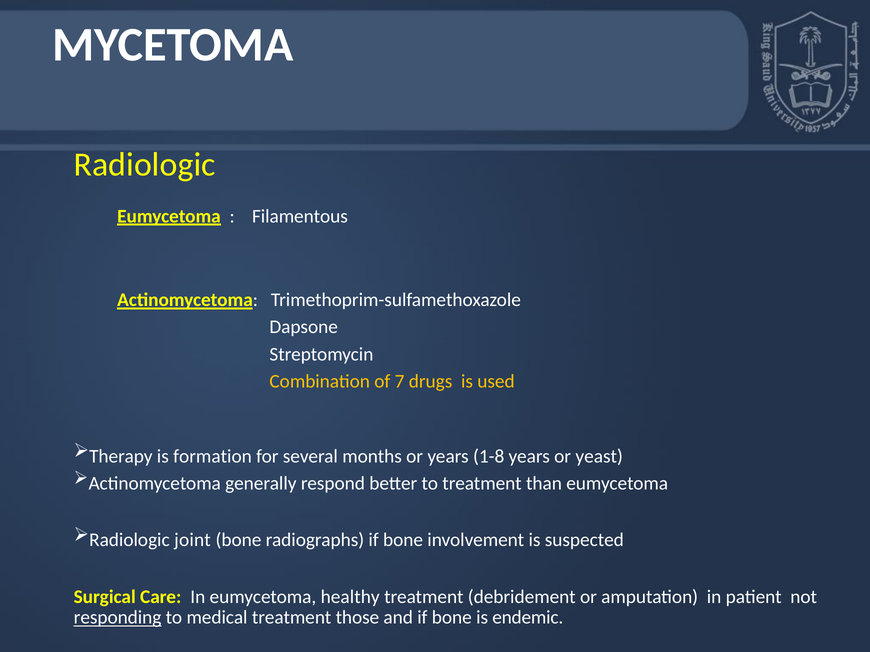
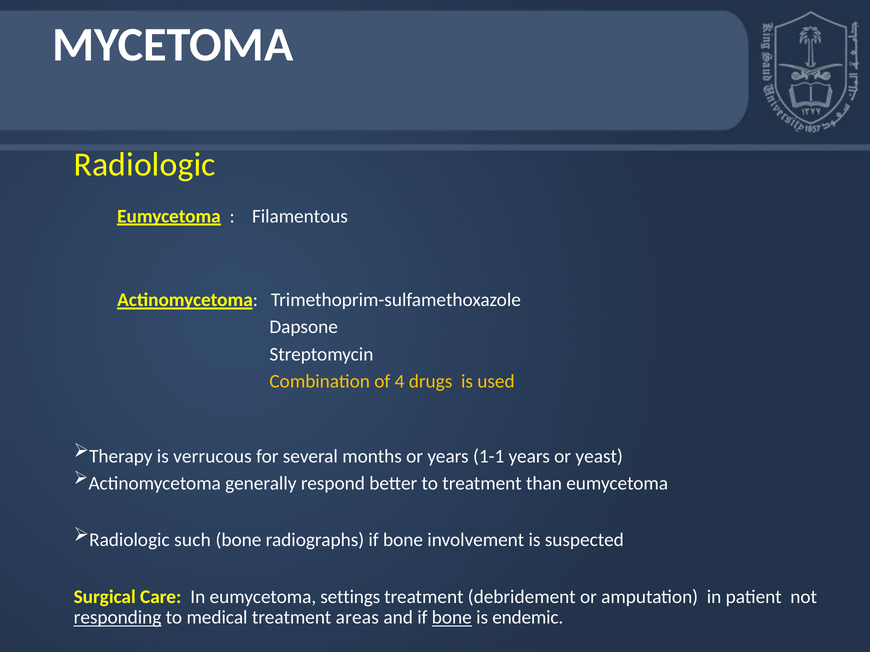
7: 7 -> 4 (400, 382)
formation: formation -> verrucous (212, 457)
1-8: 1-8 -> 1-1 (489, 457)
joint: joint -> such (192, 540)
healthy: healthy -> settings (350, 597)
those: those -> areas (357, 618)
bone underline: none -> present (452, 618)
